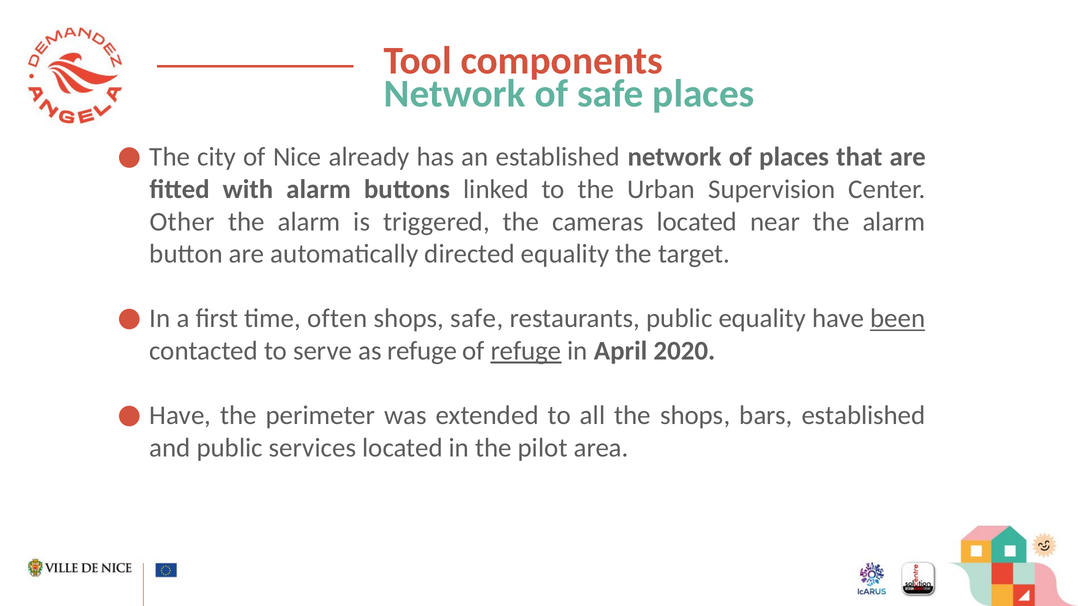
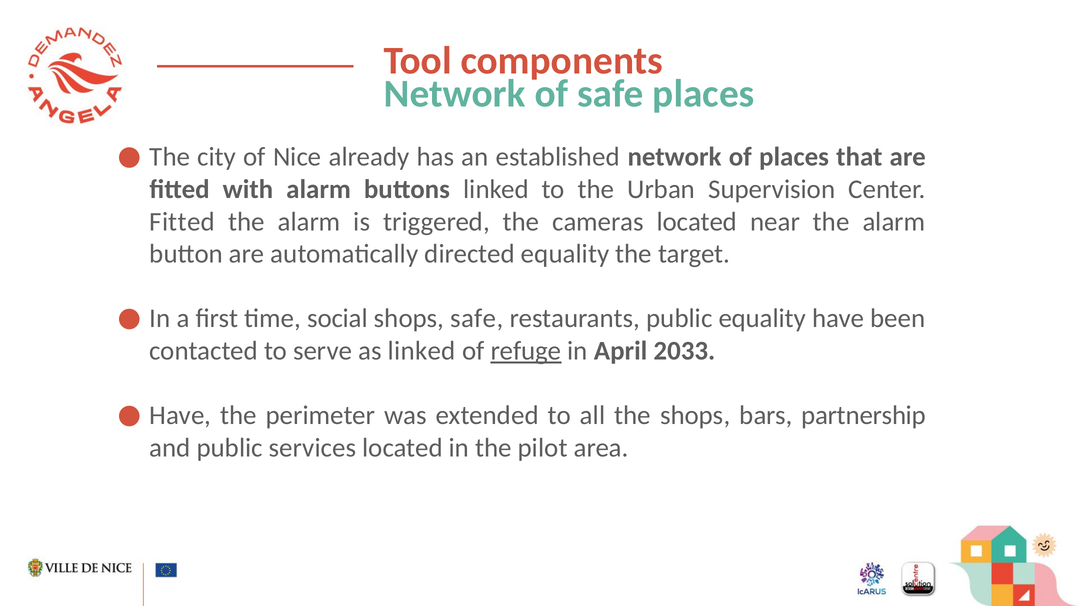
Other: Other -> Fitted (182, 222)
often: often -> social (337, 319)
been underline: present -> none (898, 319)
as refuge: refuge -> linked (422, 351)
2020: 2020 -> 2033 (684, 351)
bars established: established -> partnership (864, 416)
